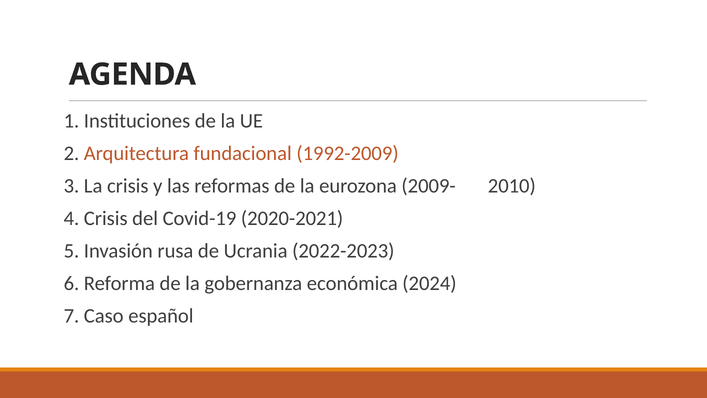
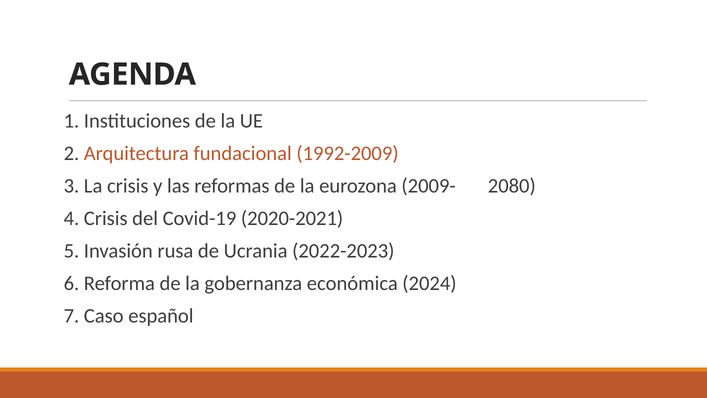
2010: 2010 -> 2080 (512, 186)
